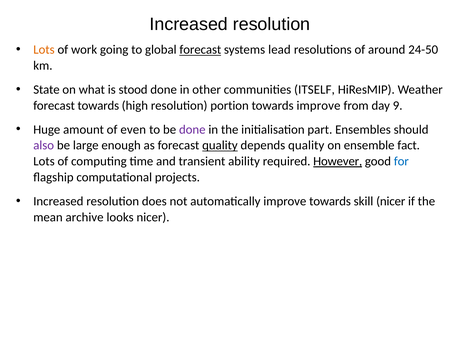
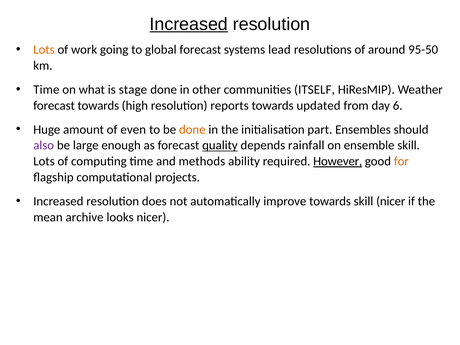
Increased underline: none -> present (189, 24)
forecast underline: present -> none (200, 50)
24-50: 24-50 -> 95-50 (423, 50)
State: State -> Time (46, 90)
stood: stood -> stage (133, 90)
portion: portion -> reports (230, 106)
towards improve: improve -> updated (319, 106)
9: 9 -> 6 (398, 106)
done colour: purple -> orange (192, 129)
depends quality: quality -> rainfall (306, 145)
ensemble fact: fact -> skill (409, 145)
transient: transient -> methods (202, 161)
for colour: blue -> orange (401, 161)
